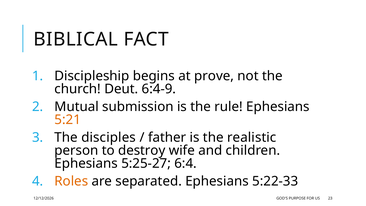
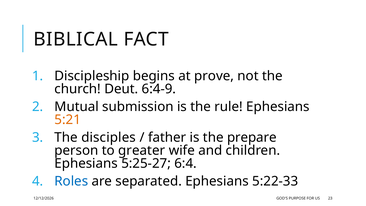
realistic: realistic -> prepare (252, 137)
destroy: destroy -> greater (142, 150)
Roles colour: orange -> blue (71, 181)
